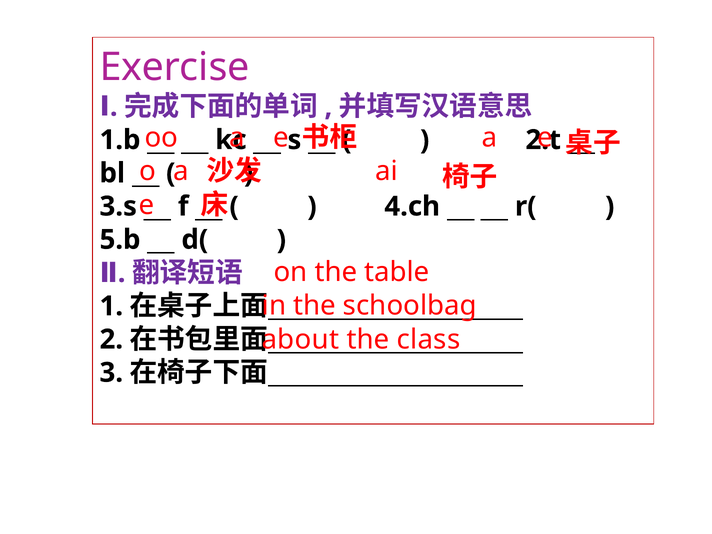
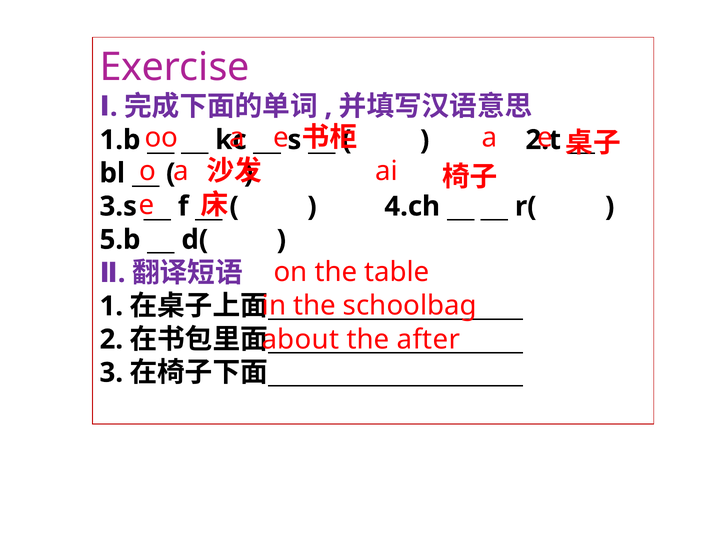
class: class -> after (428, 339)
